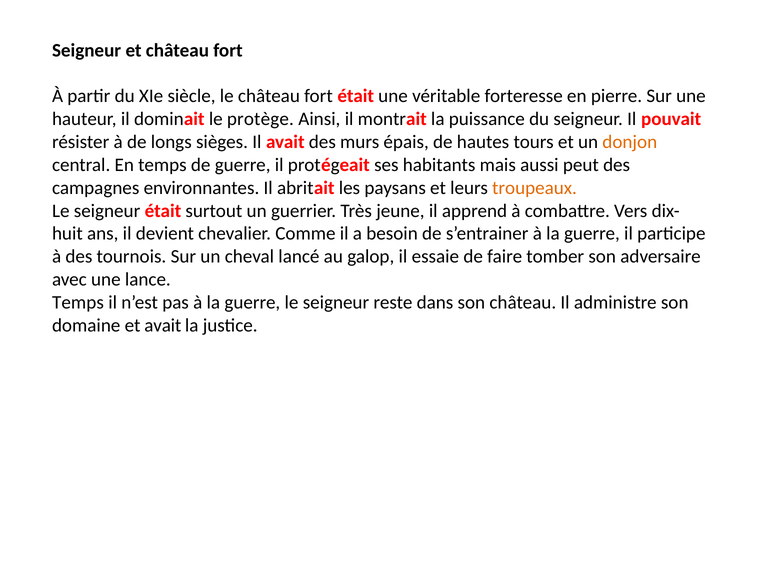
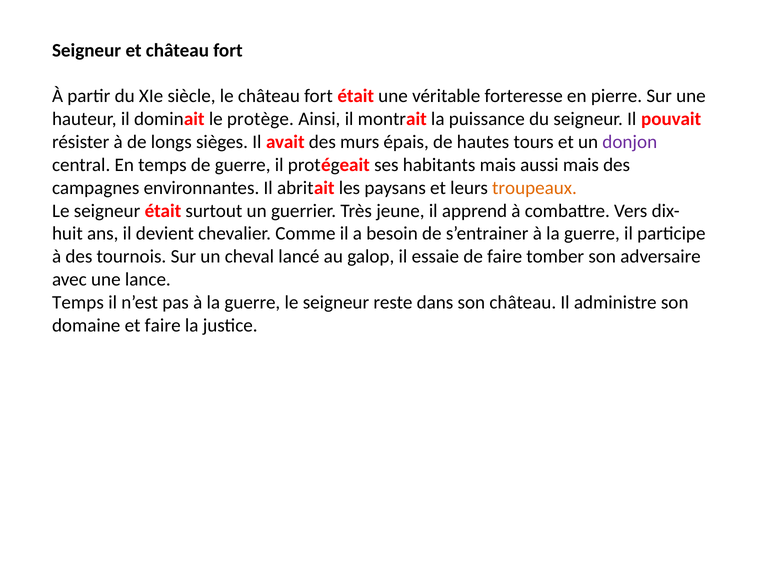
donjon colour: orange -> purple (630, 142)
aussi peut: peut -> mais (581, 165)
et avait: avait -> faire (163, 325)
